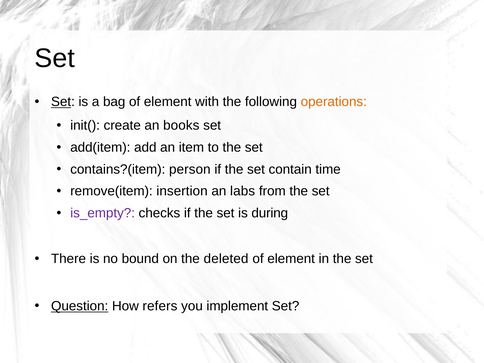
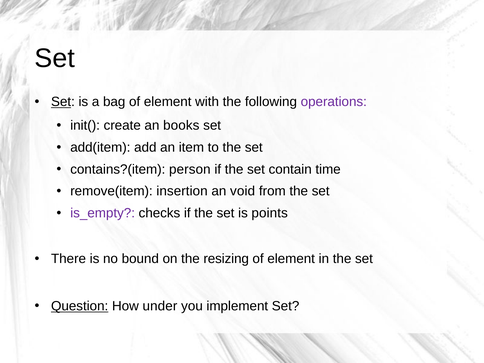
operations colour: orange -> purple (334, 102)
labs: labs -> void (243, 191)
during: during -> points (270, 213)
deleted: deleted -> resizing (226, 259)
refers: refers -> under (160, 306)
